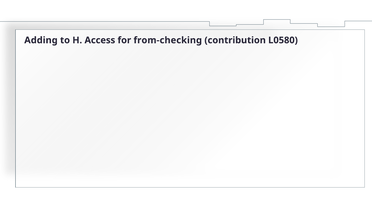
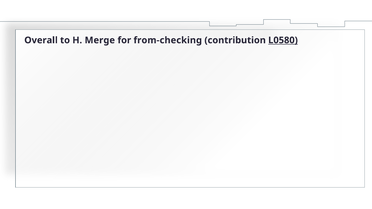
Adding: Adding -> Overall (41, 40)
Access: Access -> Merge (100, 40)
L0580 underline: none -> present (283, 40)
